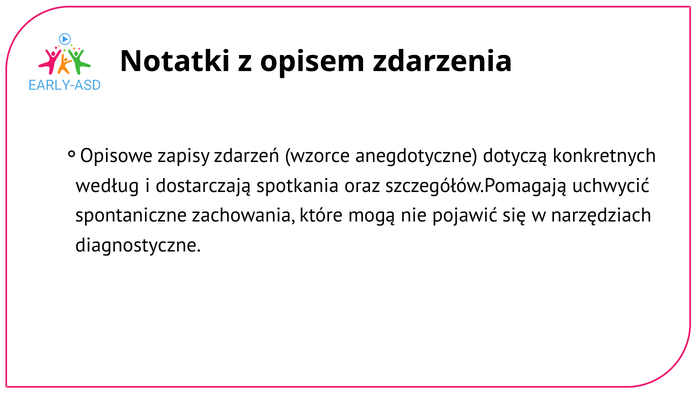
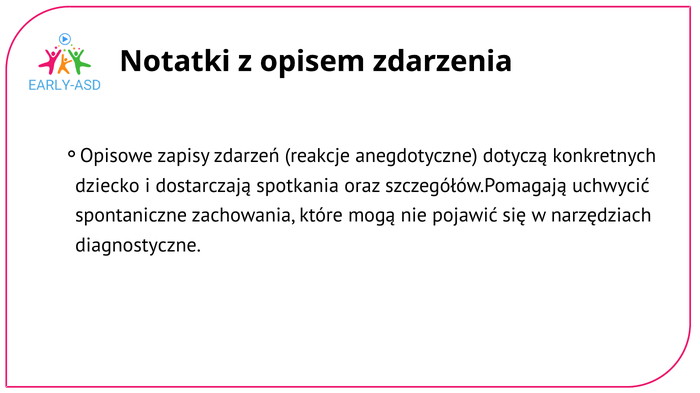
wzorce: wzorce -> reakcje (317, 156)
według: według -> dziecko (107, 186)
